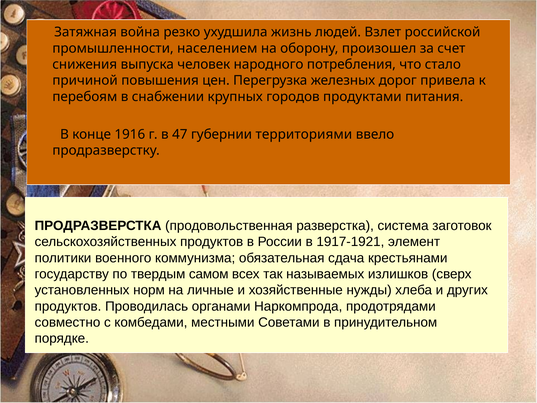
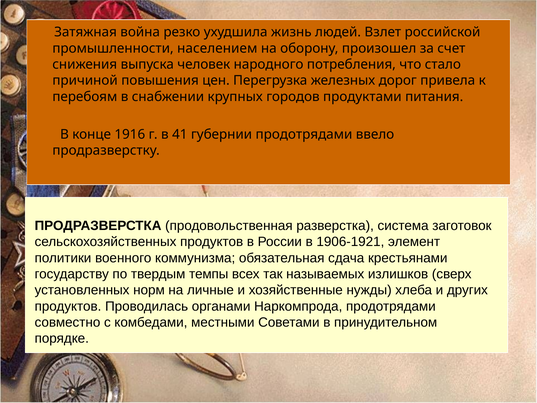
47: 47 -> 41 (180, 134)
губернии территориями: территориями -> продотрядами (304, 134)
1917-1921: 1917-1921 -> 1906-1921 (350, 242)
самом: самом -> темпы (209, 274)
